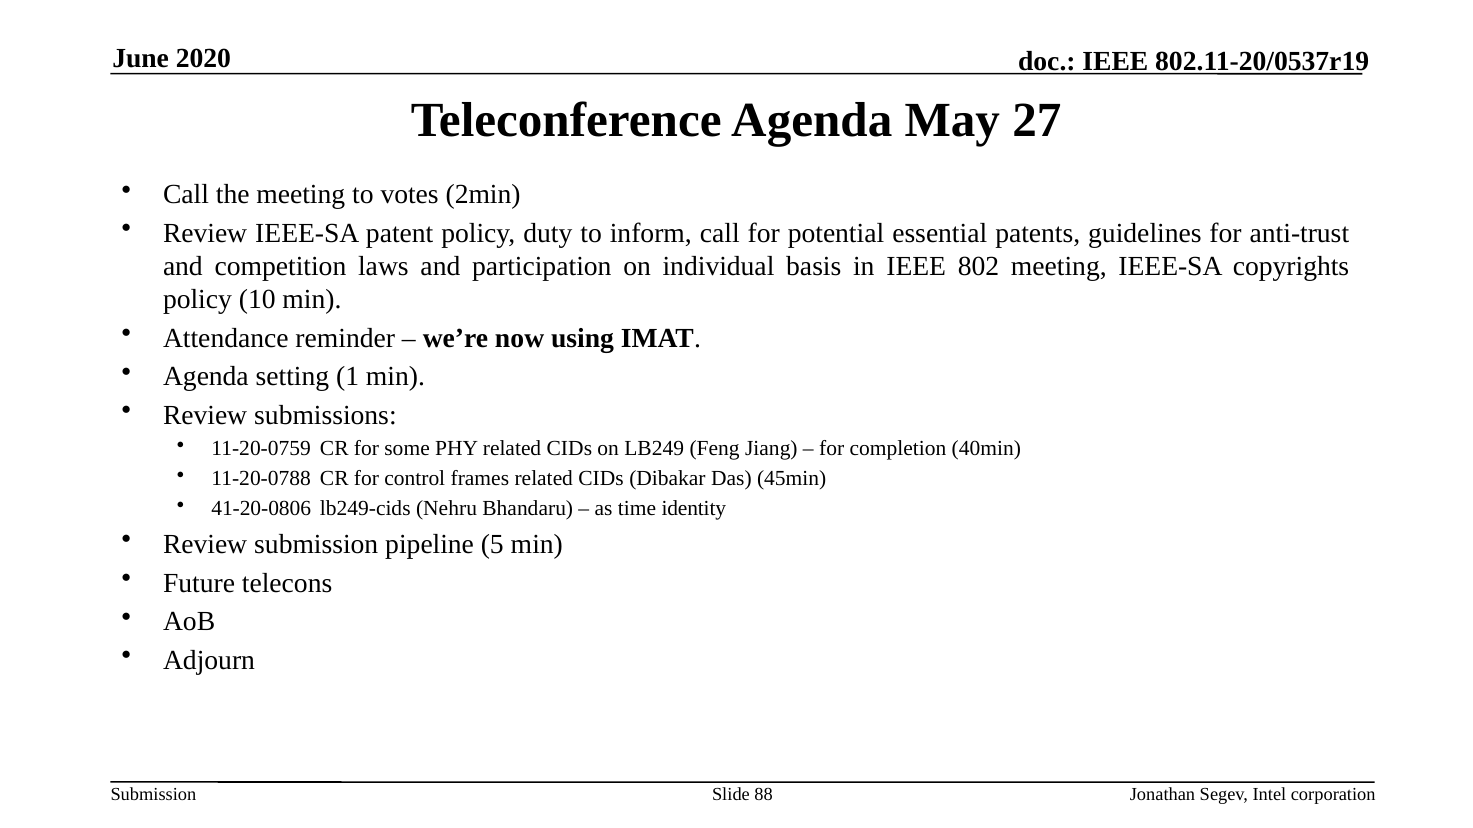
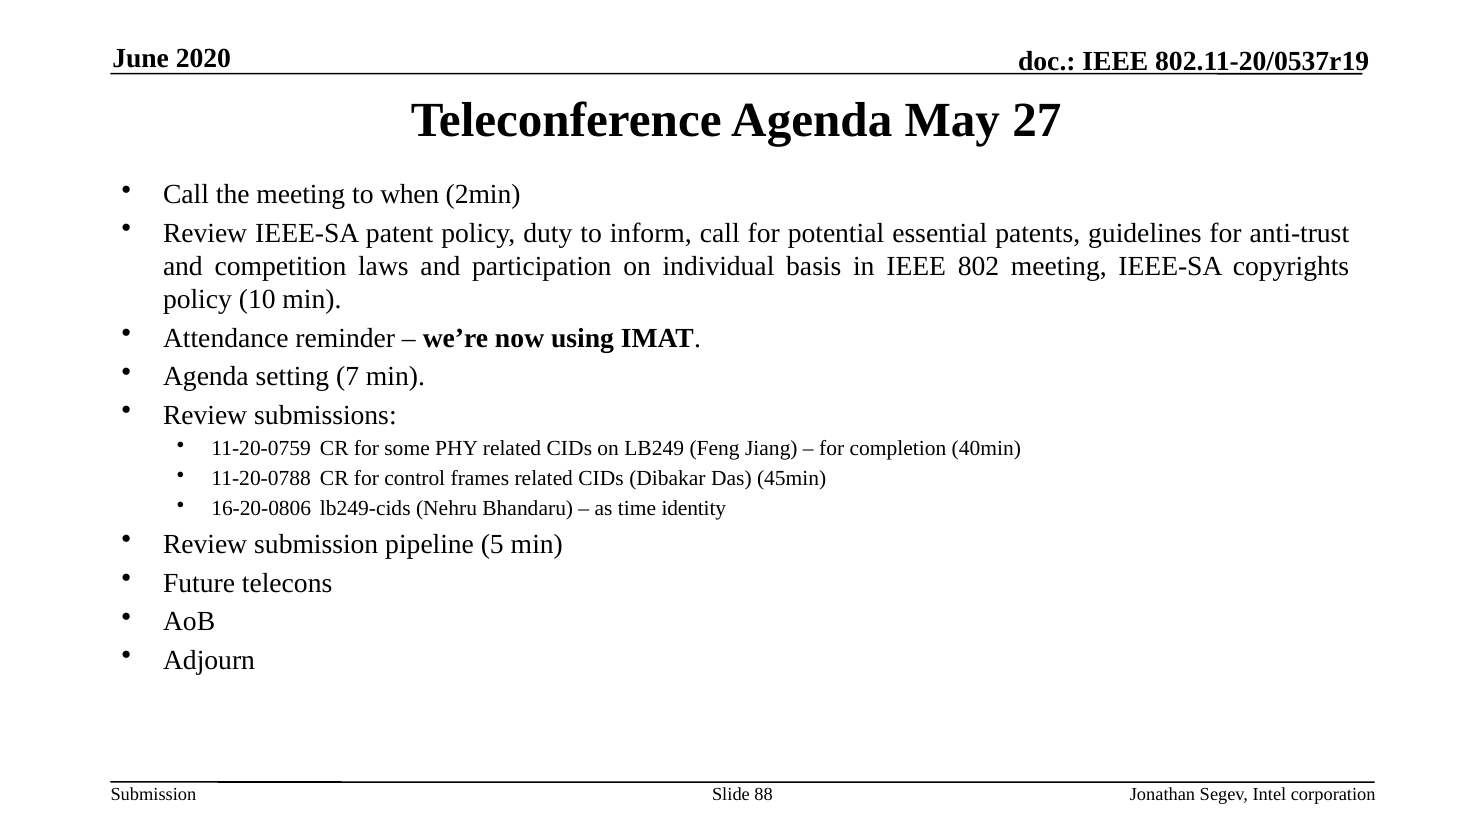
votes: votes -> when (410, 195)
1: 1 -> 7 (348, 377)
41-20-0806: 41-20-0806 -> 16-20-0806 (261, 509)
